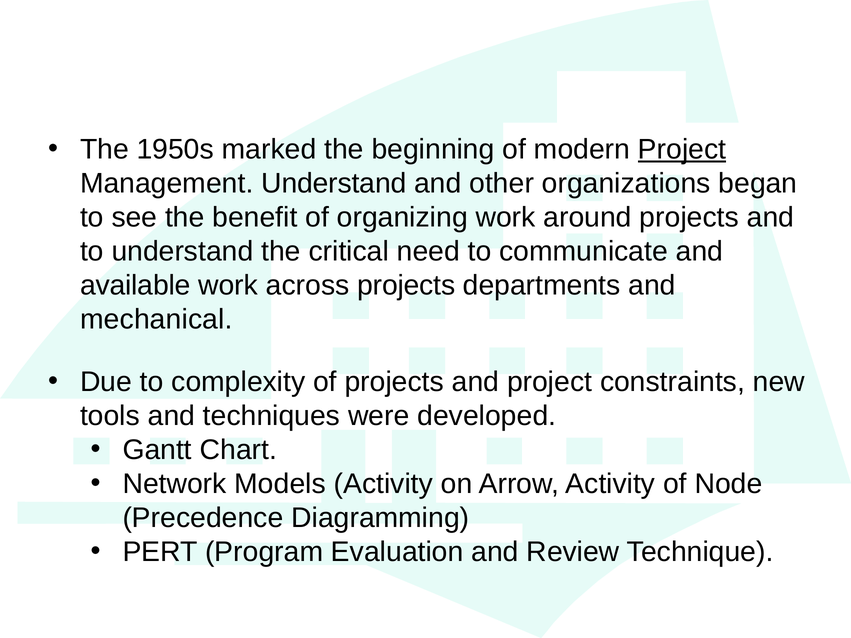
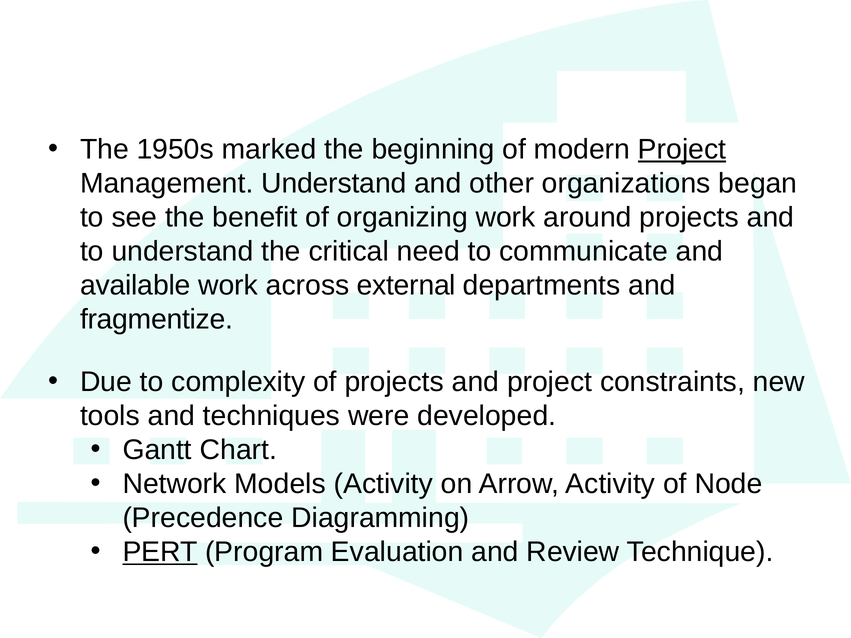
across projects: projects -> external (406, 286)
mechanical: mechanical -> fragmentize (157, 320)
PERT underline: none -> present (160, 552)
